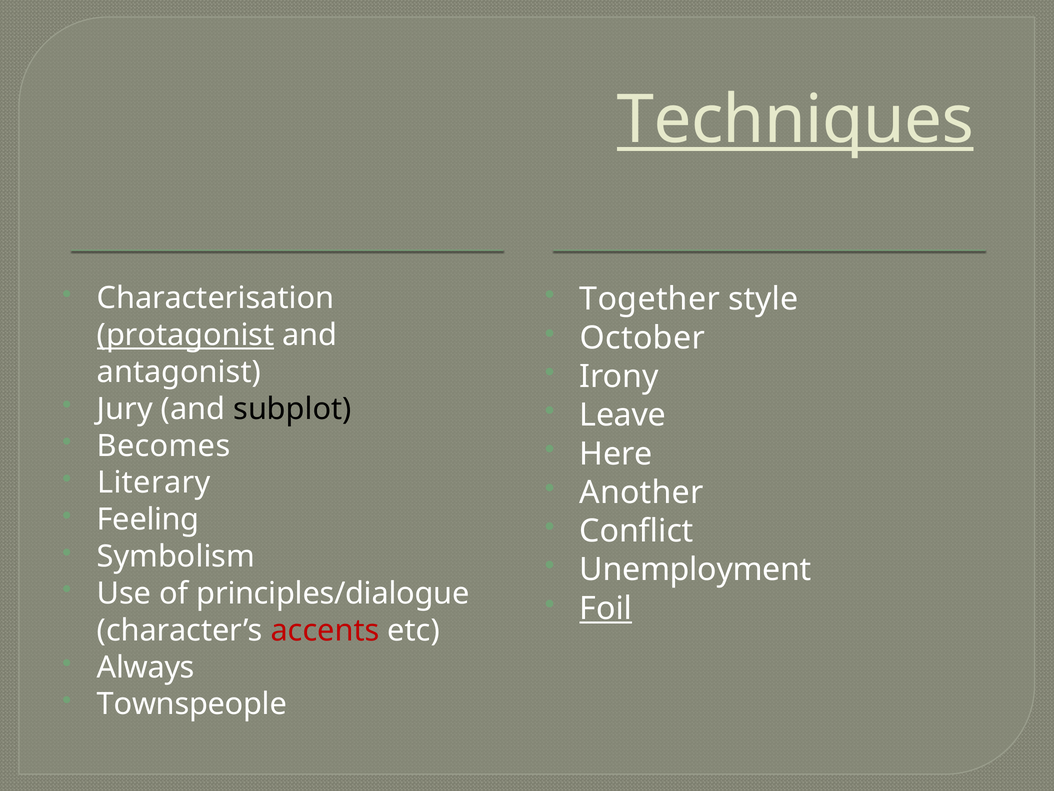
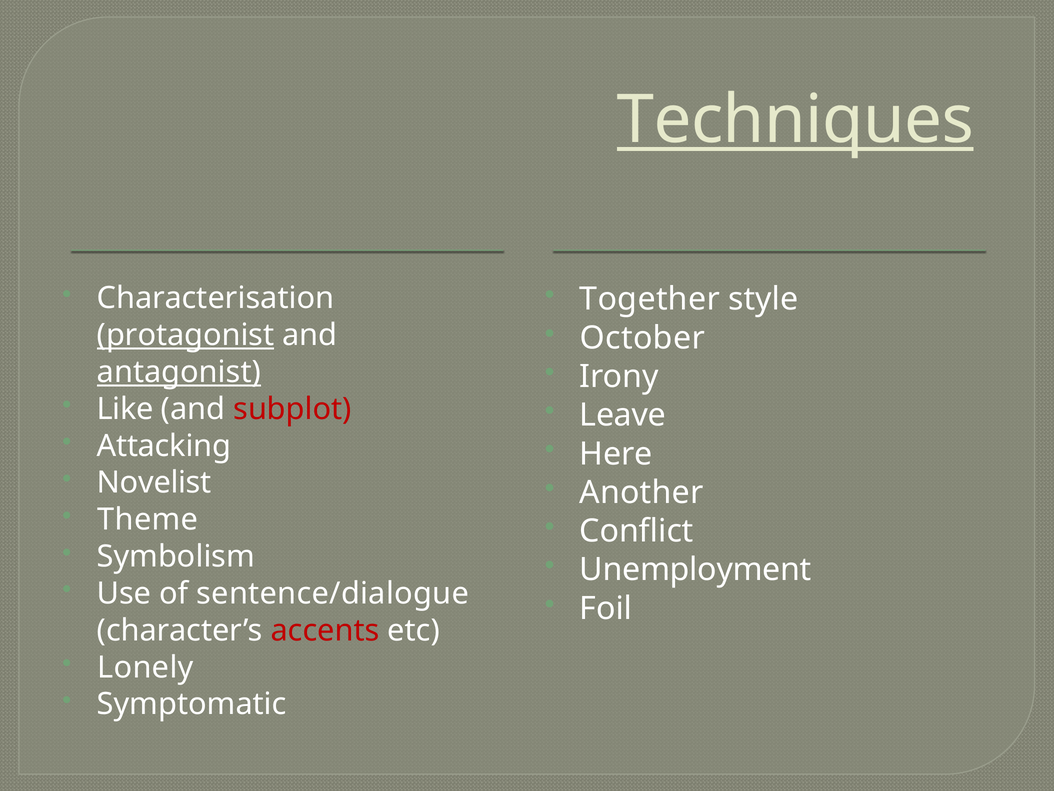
antagonist underline: none -> present (179, 372)
Jury: Jury -> Like (125, 409)
subplot colour: black -> red (292, 409)
Becomes: Becomes -> Attacking (164, 446)
Literary: Literary -> Novelist (154, 483)
Feeling: Feeling -> Theme (148, 519)
principles/dialogue: principles/dialogue -> sentence/dialogue (333, 593)
Foil underline: present -> none (606, 608)
Always: Always -> Lonely (145, 667)
Townspeople: Townspeople -> Symptomatic (192, 704)
